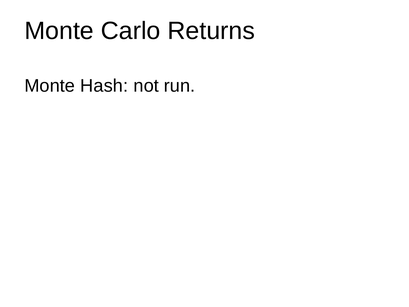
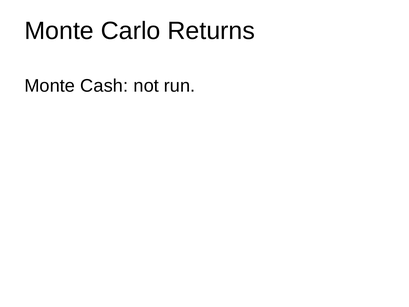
Hash: Hash -> Cash (104, 86)
